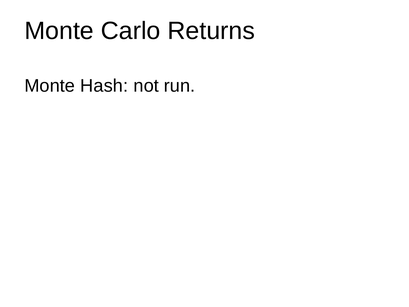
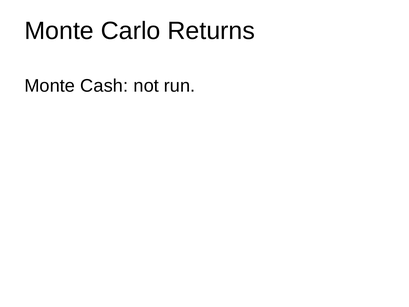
Hash: Hash -> Cash (104, 86)
